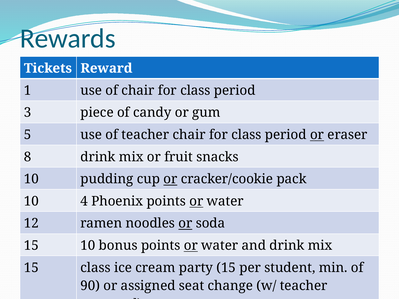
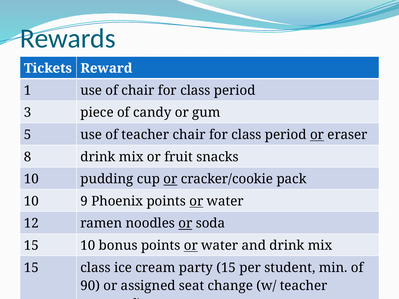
4: 4 -> 9 (84, 201)
